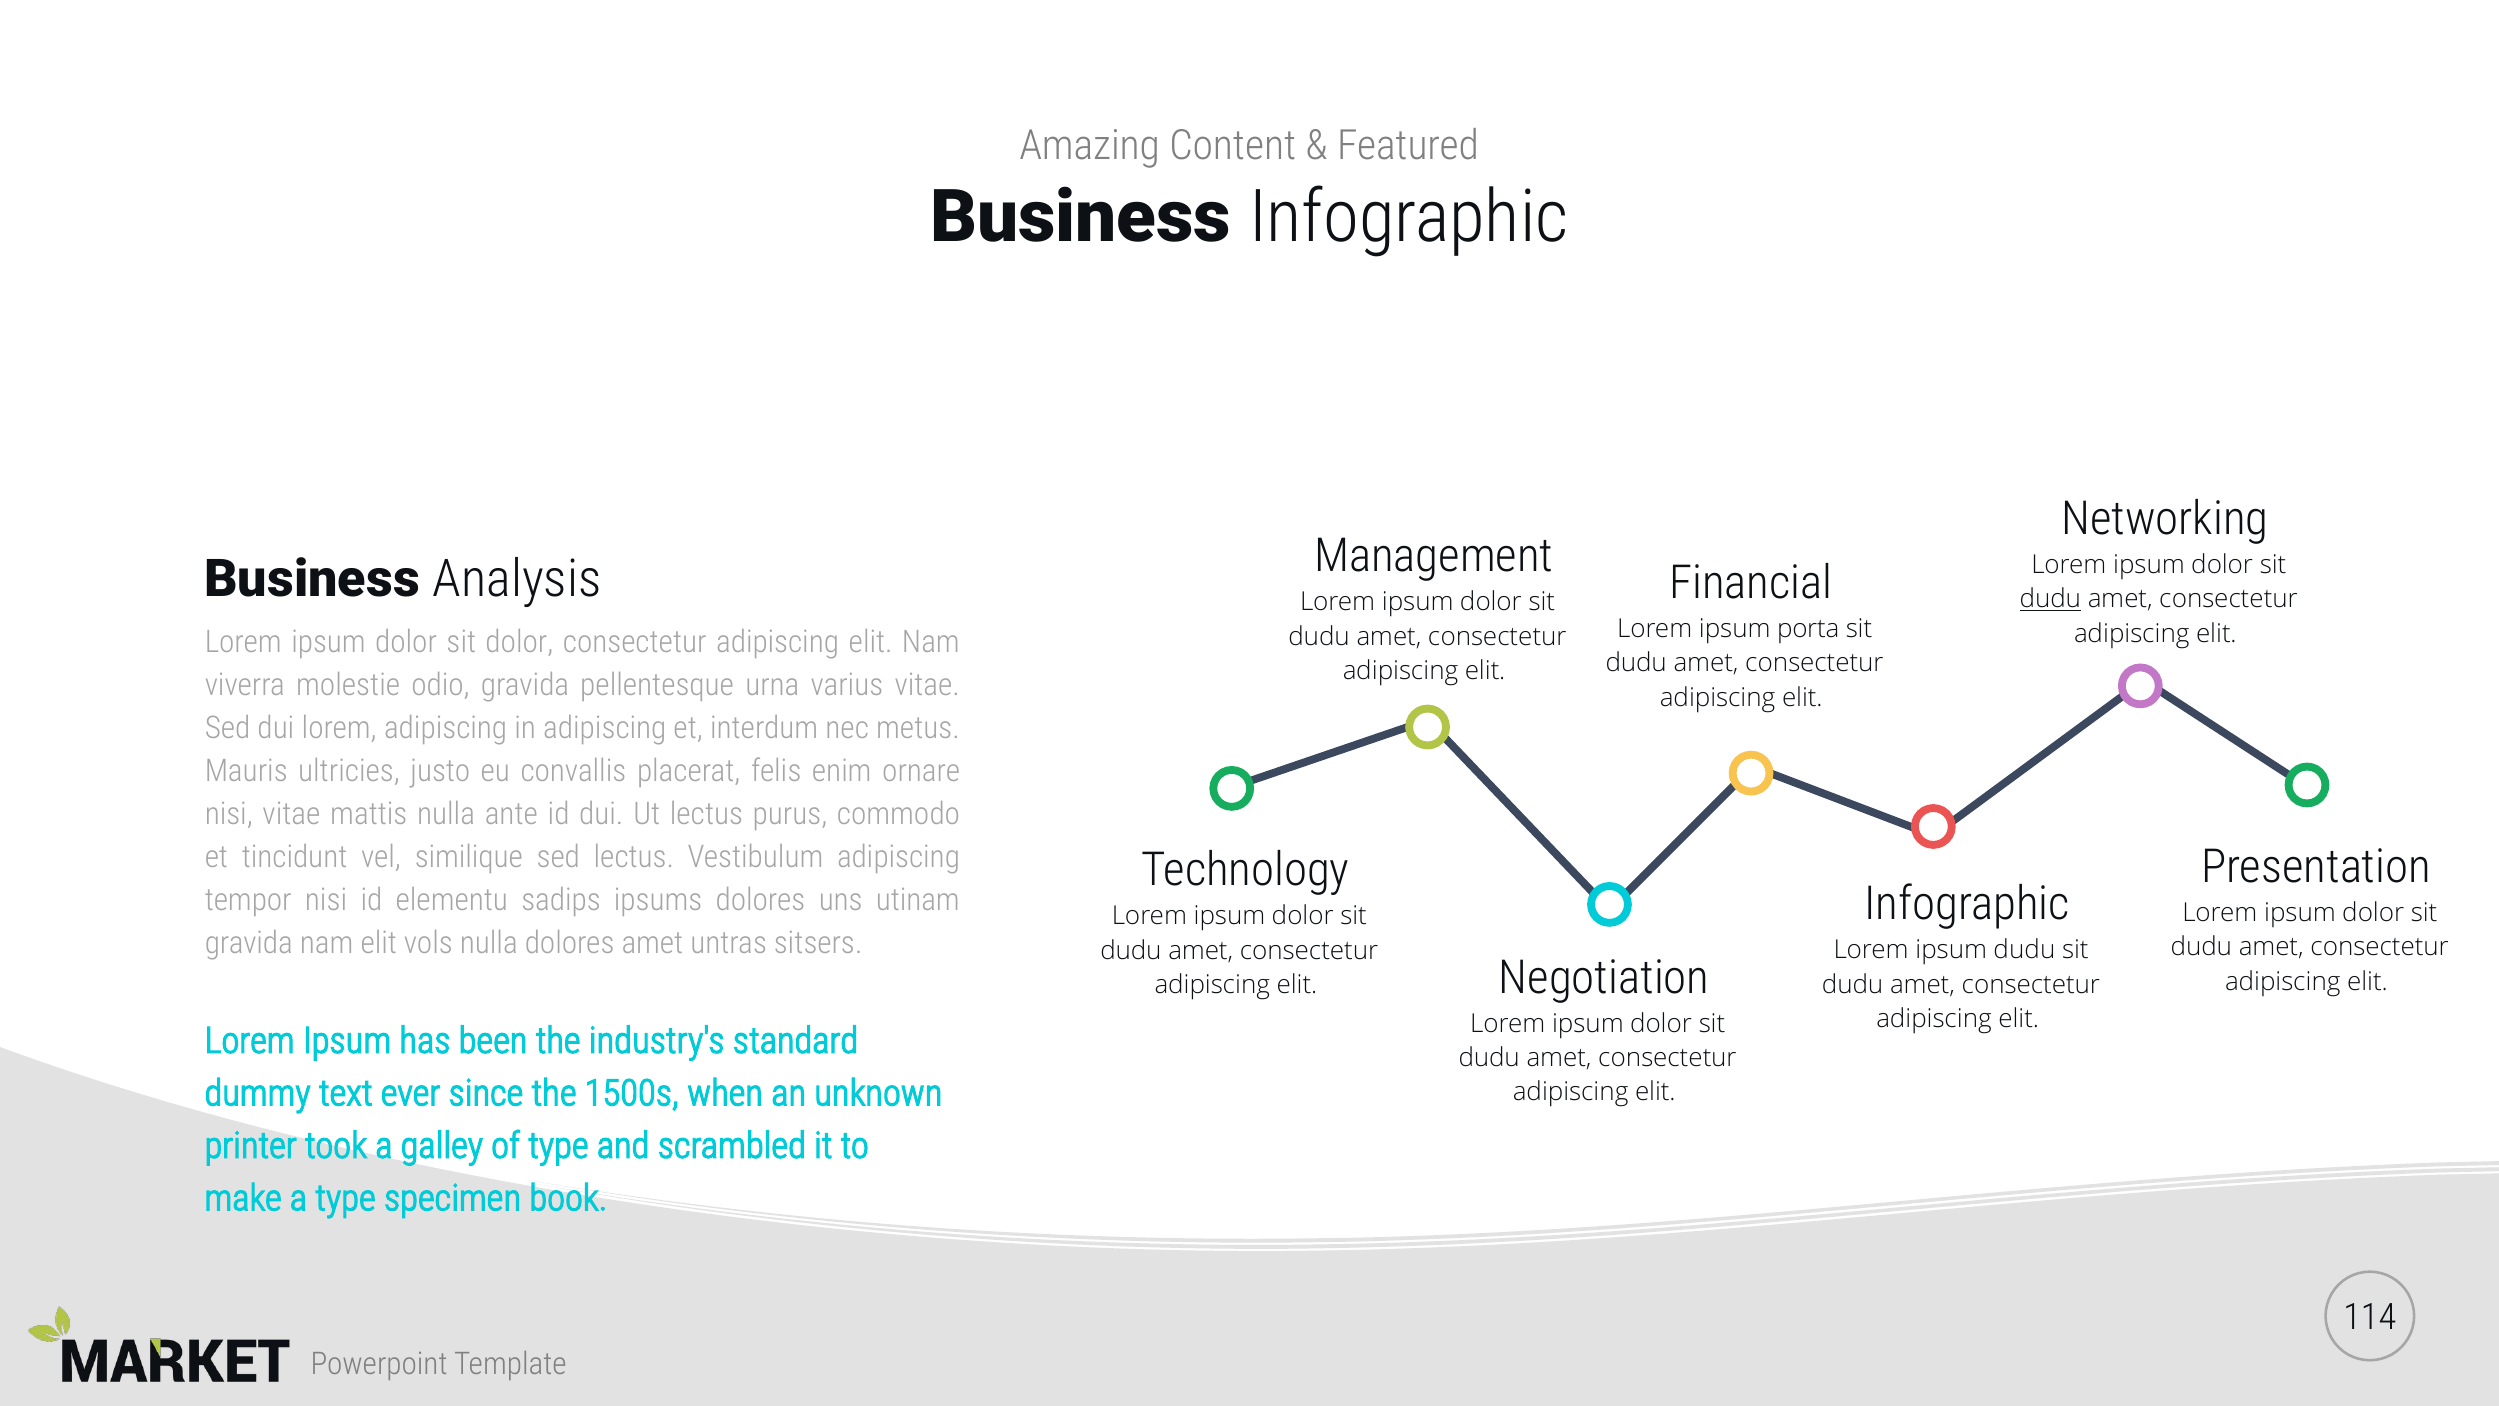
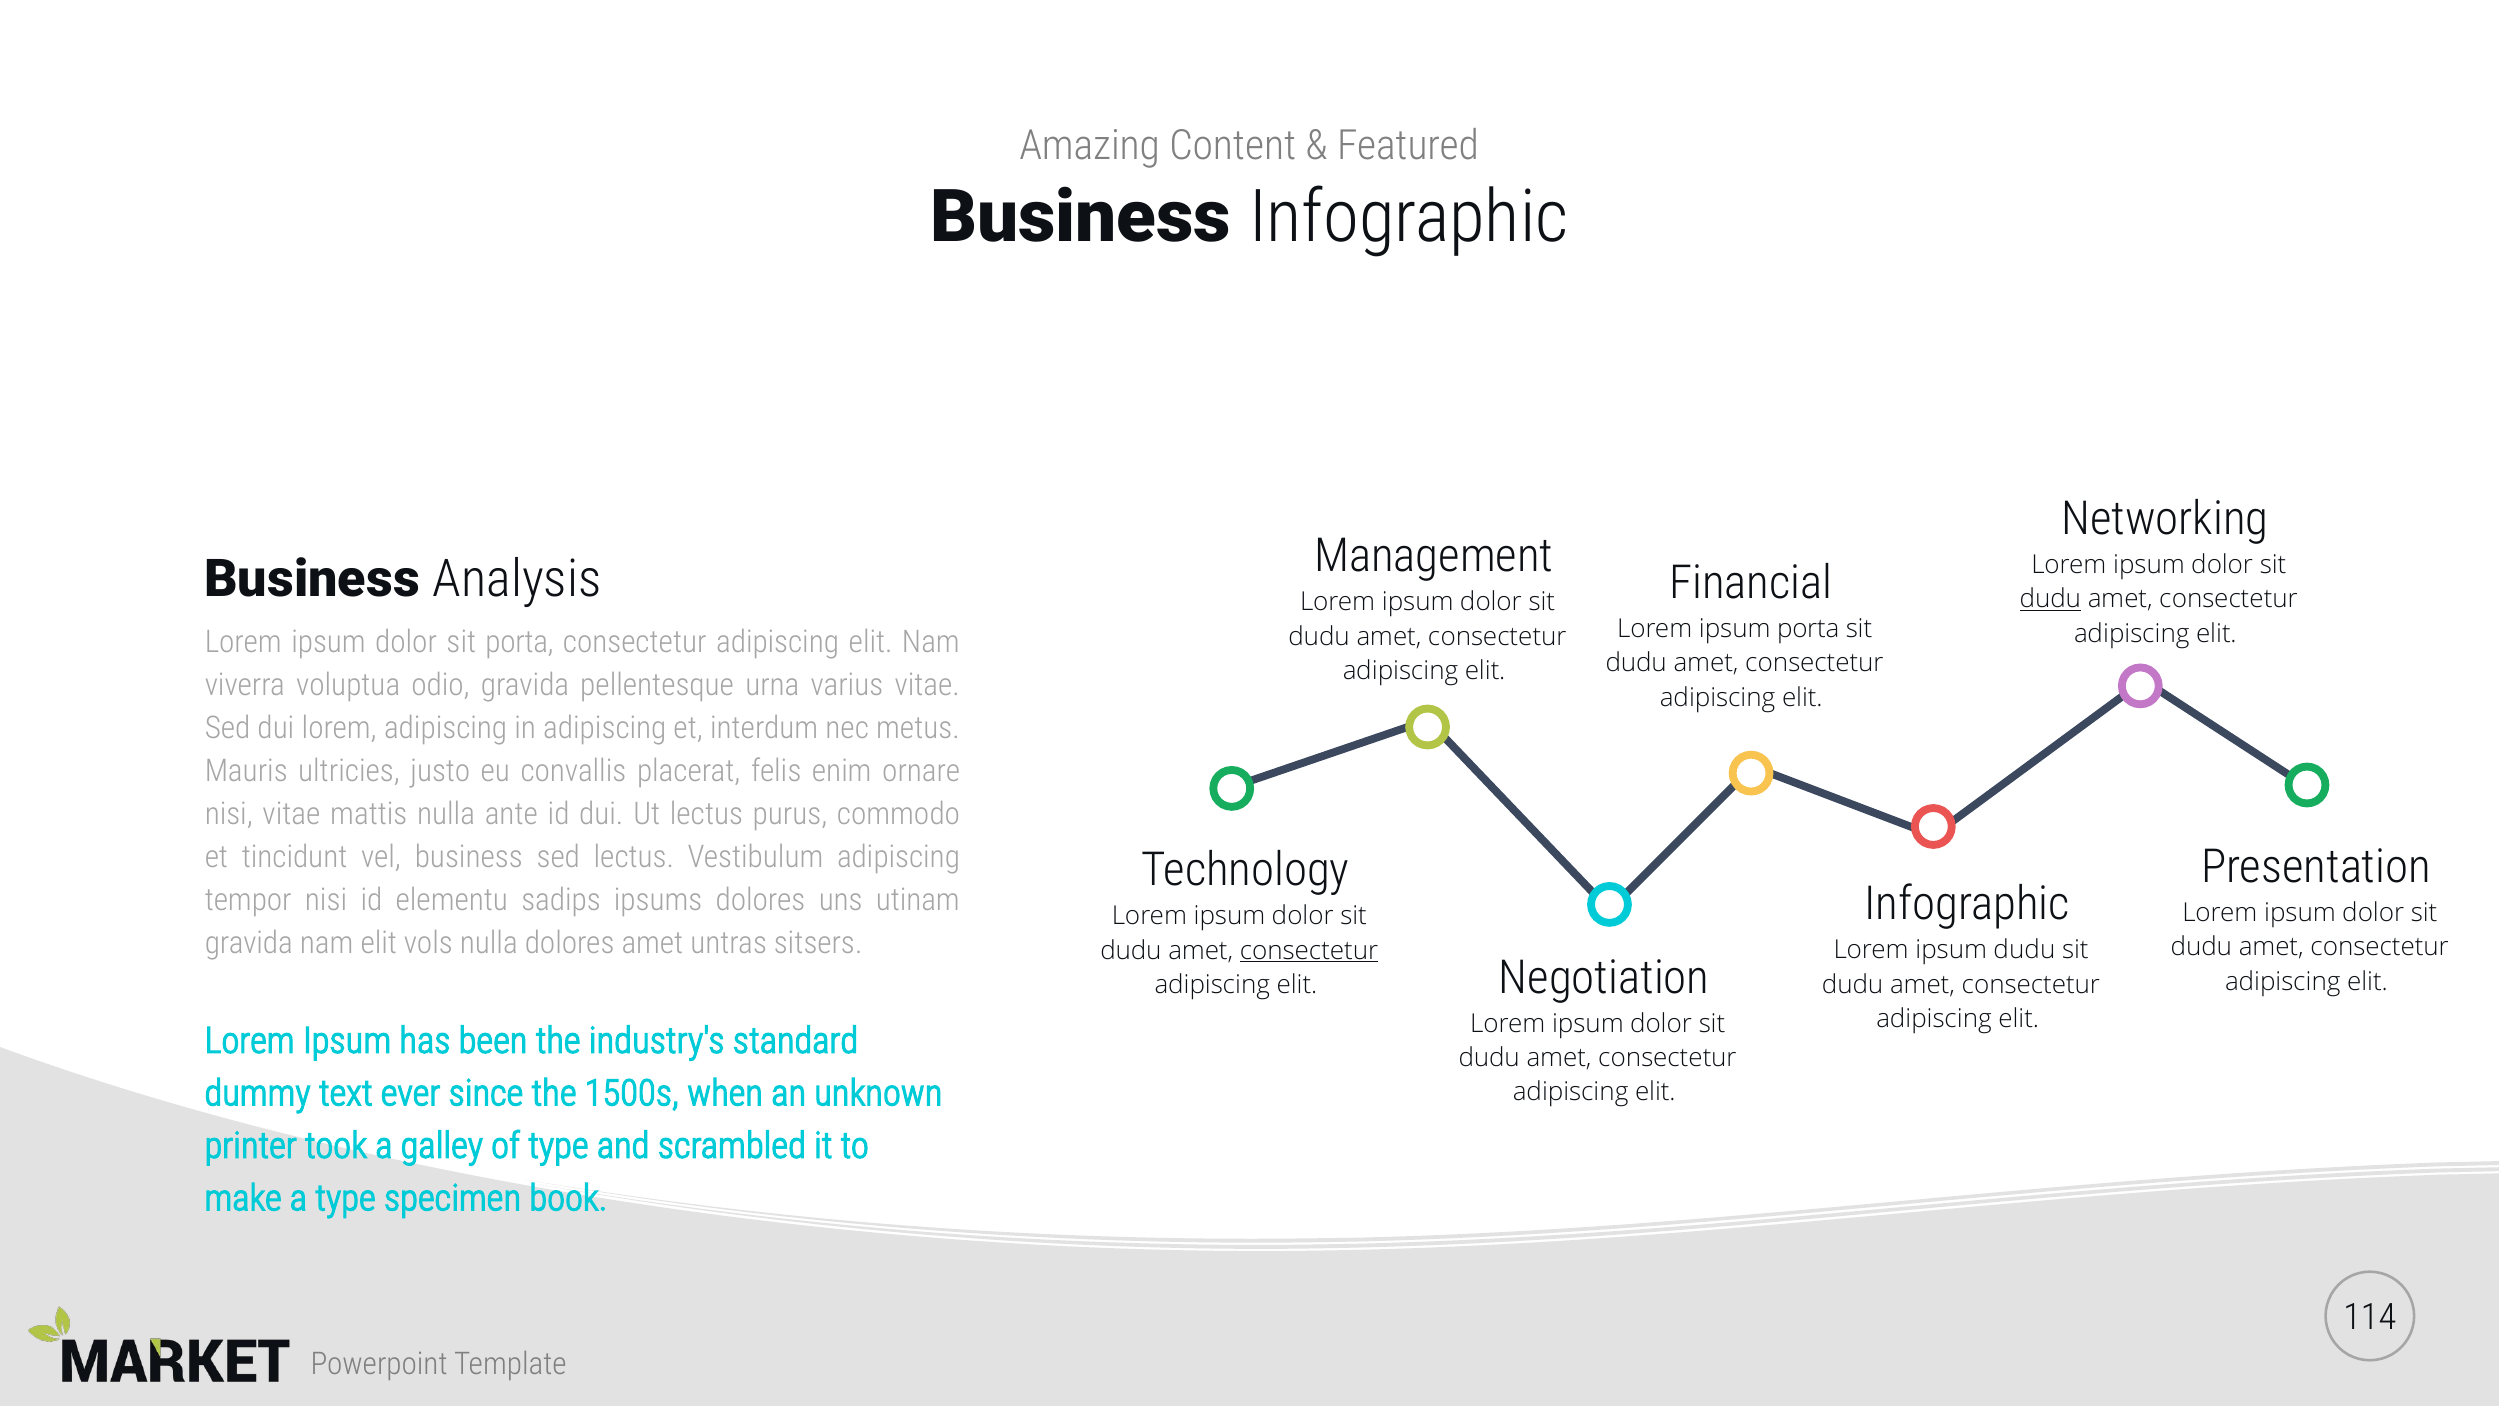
sit dolor: dolor -> porta (520, 642)
molestie: molestie -> voluptua (348, 685)
vel similique: similique -> business (469, 857)
consectetur underline: none -> present (1309, 950)
